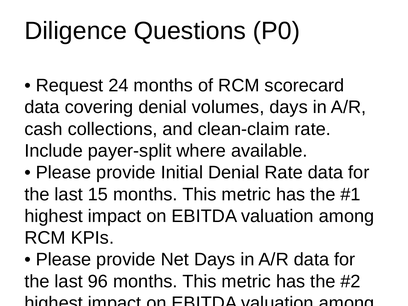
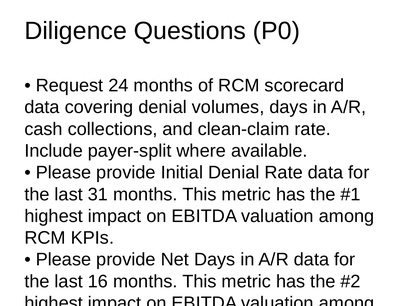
15: 15 -> 31 (98, 194)
96: 96 -> 16 (98, 281)
